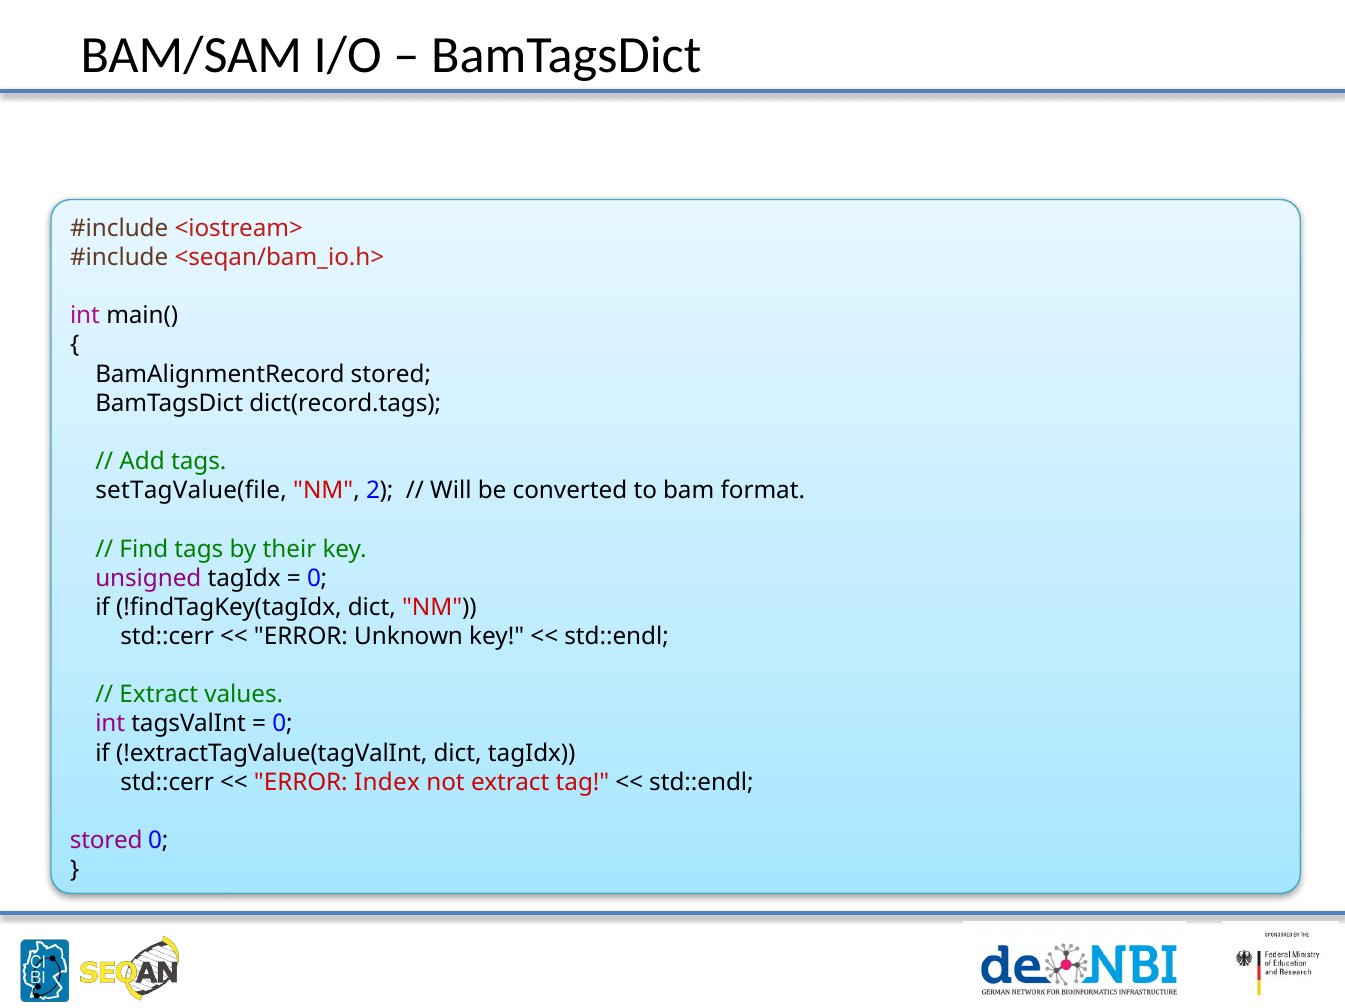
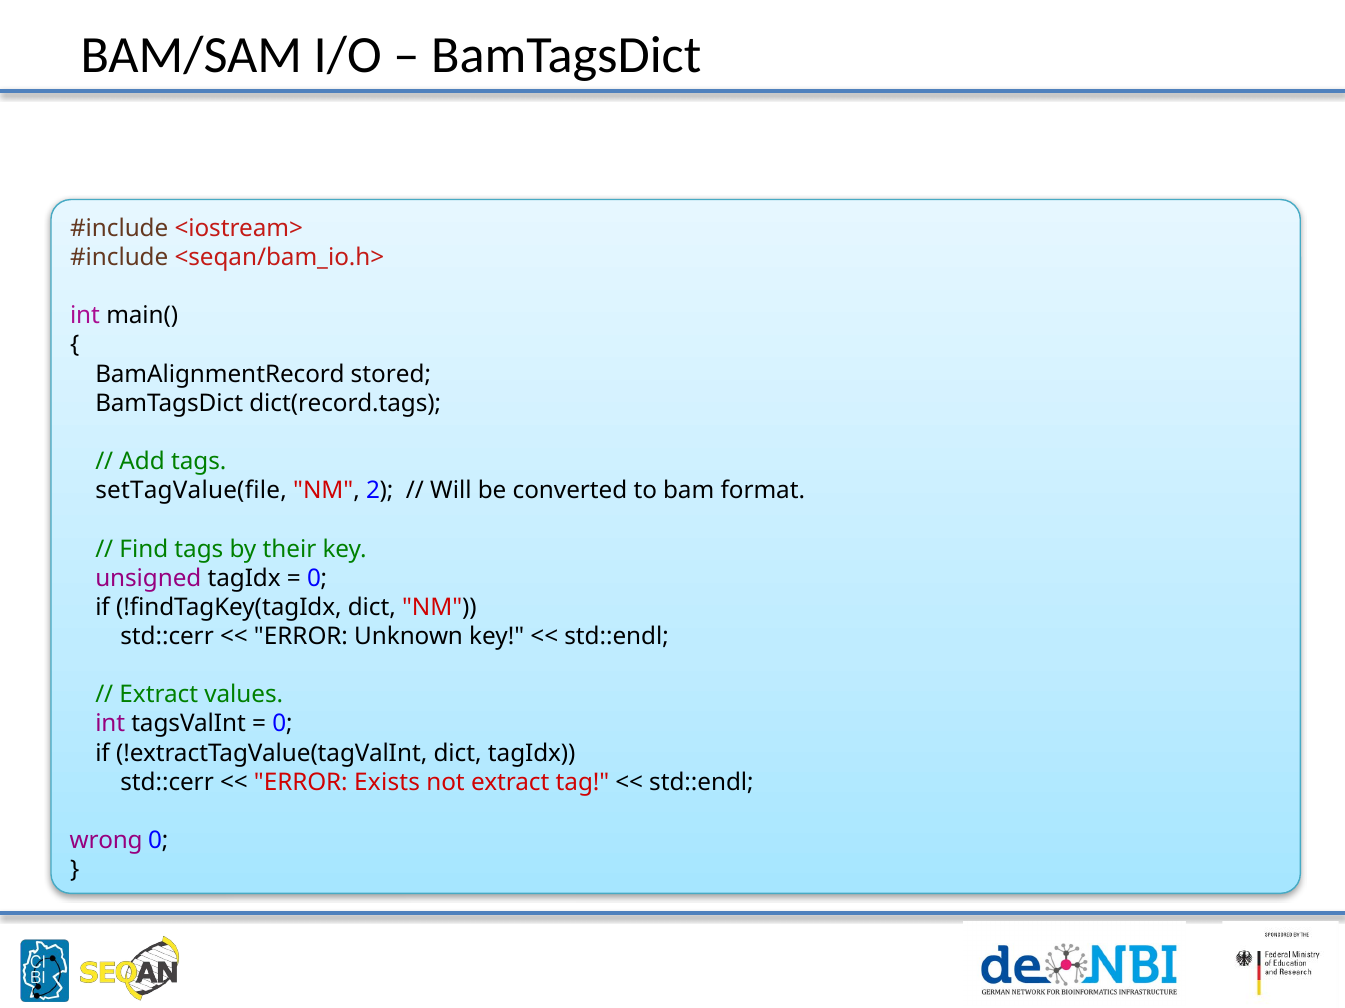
Index: Index -> Exists (387, 783)
stored: stored -> wrong (106, 841)
